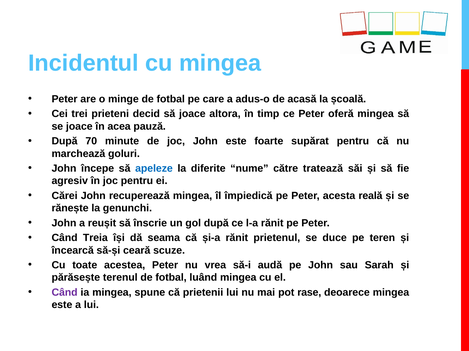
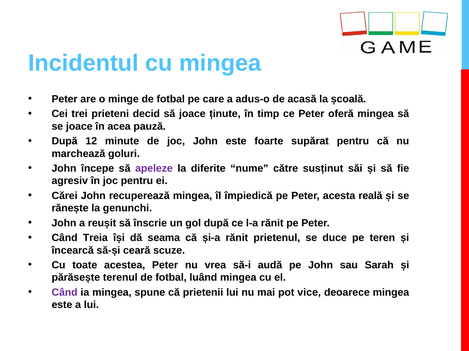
altora: altora -> ținute (225, 114)
70: 70 -> 12 (91, 141)
apeleze colour: blue -> purple (154, 169)
tratează: tratează -> susținut (323, 169)
rase: rase -> vice (309, 293)
